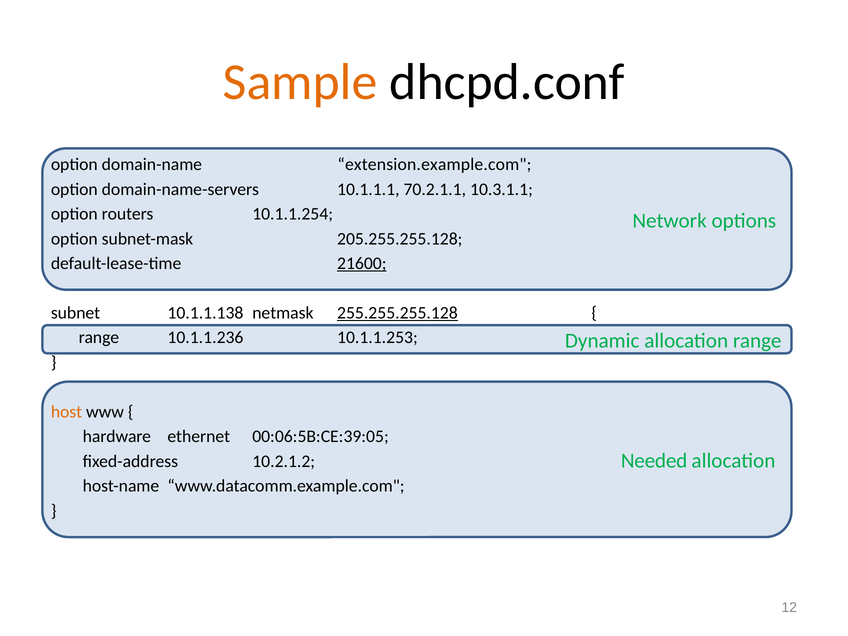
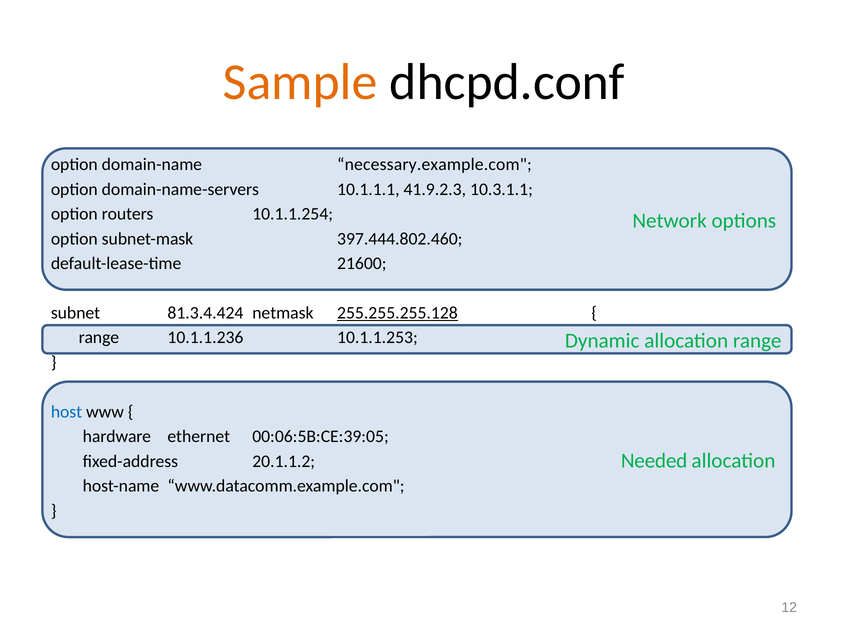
extension.example.com: extension.example.com -> necessary.example.com (434, 164)
70.2.1.1: 70.2.1.1 -> 41.9.2.3 (435, 189)
205.255.255.128: 205.255.255.128 -> 397.444.802.460 (400, 239)
21600 underline: present -> none (362, 263)
10.1.1.138: 10.1.1.138 -> 81.3.4.424 (205, 313)
host colour: orange -> blue (66, 412)
10.2.1.2: 10.2.1.2 -> 20.1.1.2 (284, 461)
